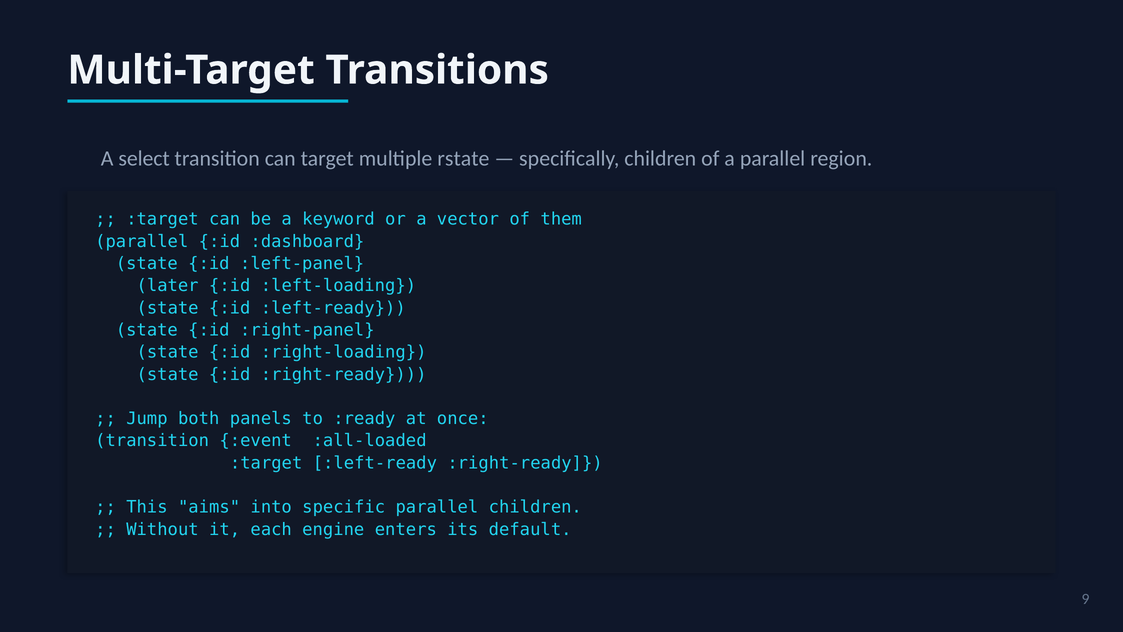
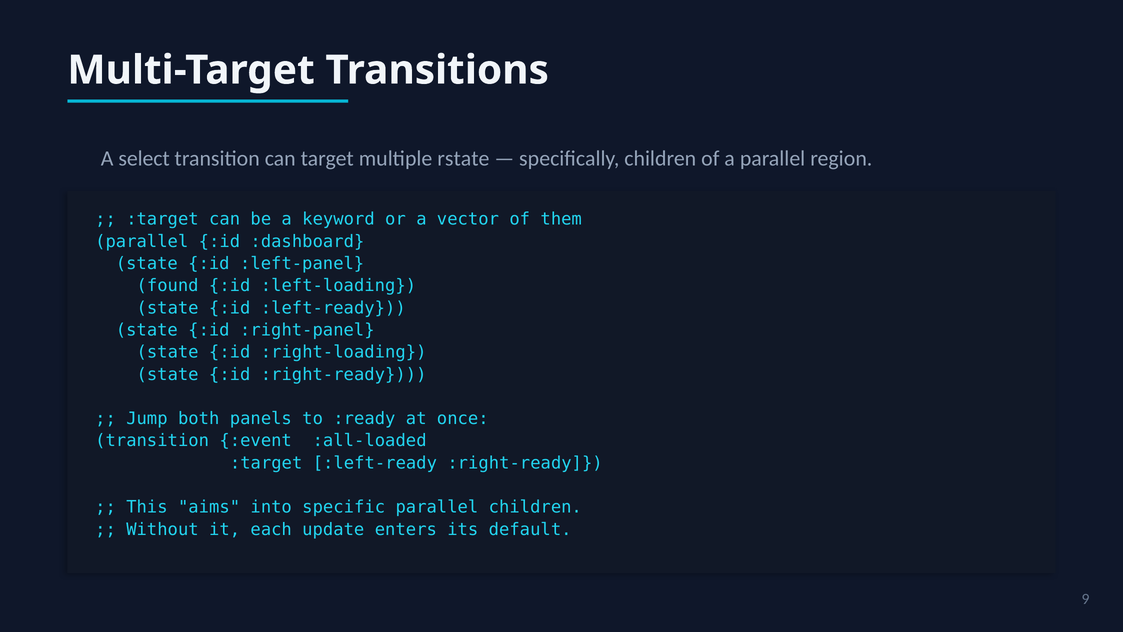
later: later -> found (168, 286)
engine: engine -> update (333, 529)
